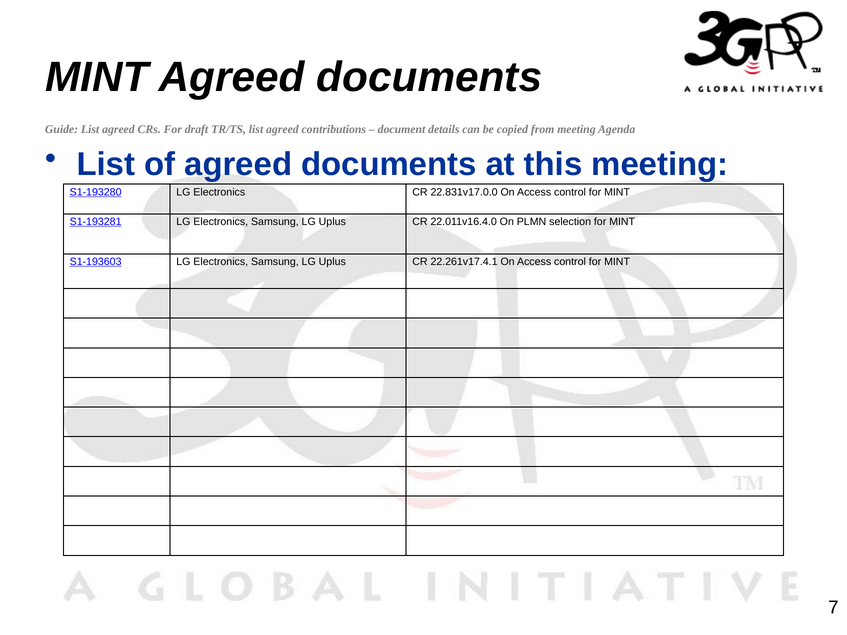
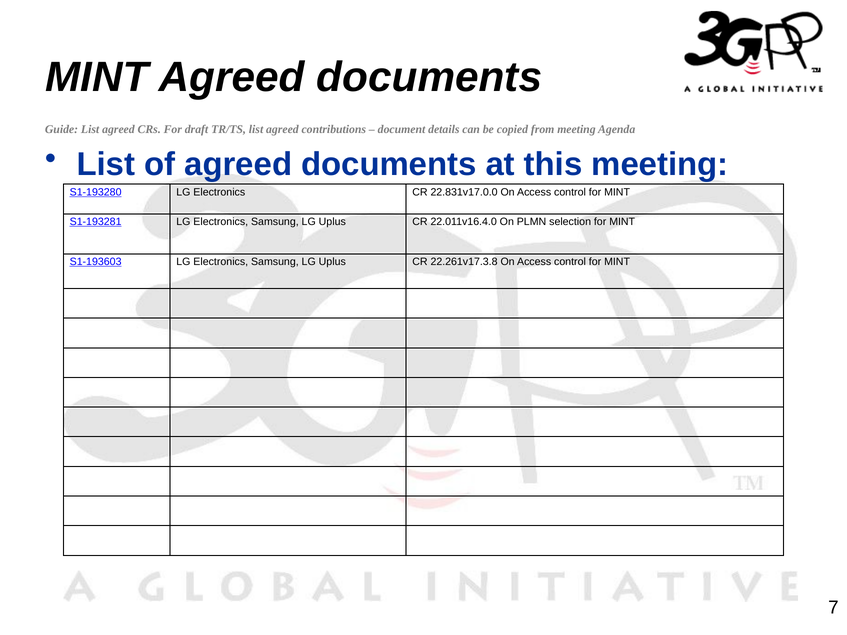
22.261v17.4.1: 22.261v17.4.1 -> 22.261v17.3.8 (464, 262)
